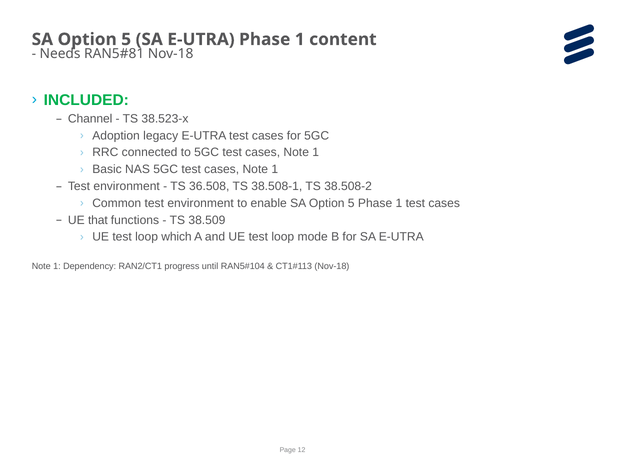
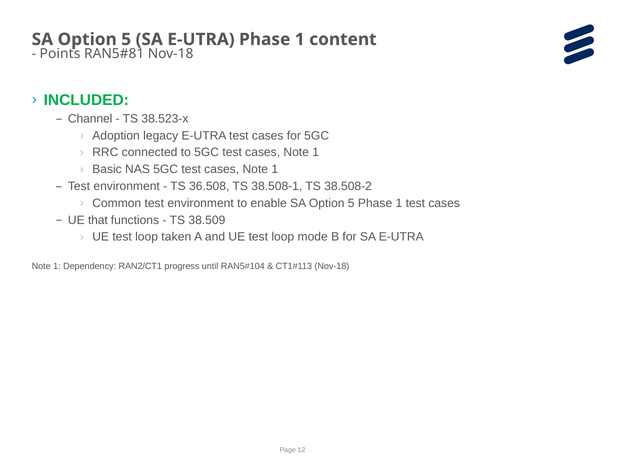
Needs: Needs -> Points (60, 54)
which: which -> taken (176, 237)
